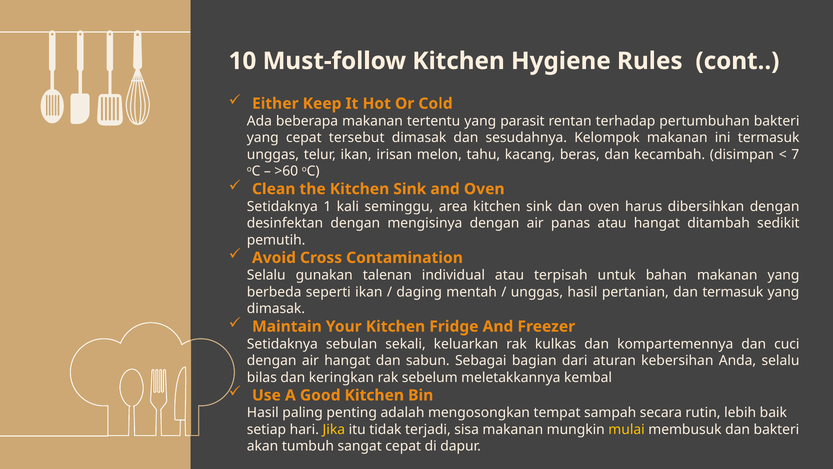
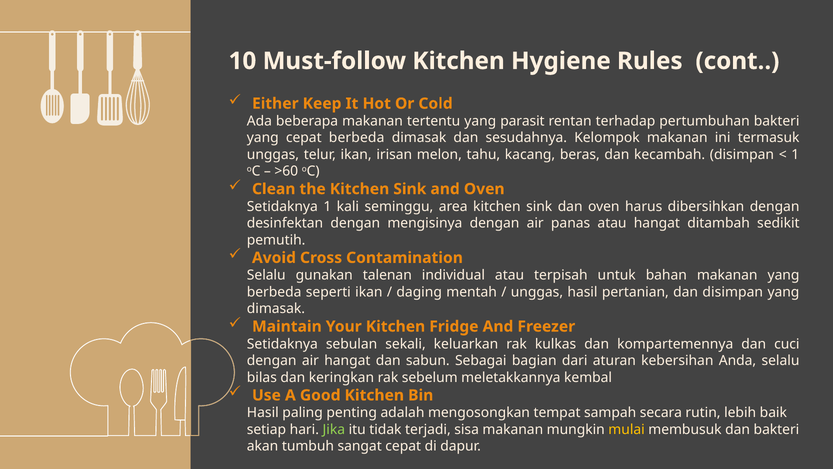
cepat tersebut: tersebut -> berbeda (357, 138)
7: 7 -> 1 (795, 154)
dan termasuk: termasuk -> disimpan (733, 292)
Jika colour: yellow -> light green (334, 429)
